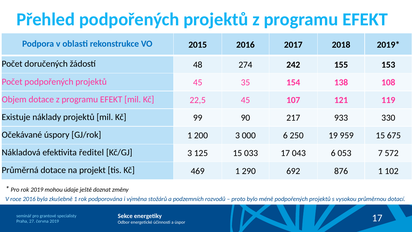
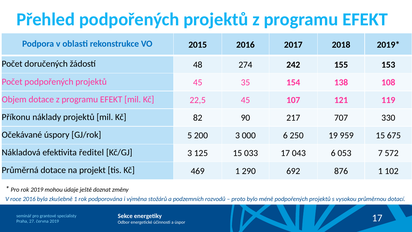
Existuje: Existuje -> Příkonu (16, 117)
99: 99 -> 82 (198, 118)
933: 933 -> 707 (341, 118)
GJ/rok 1: 1 -> 5 (190, 135)
